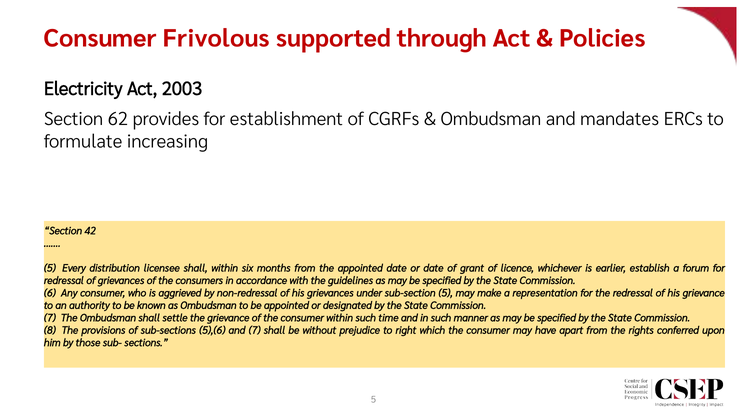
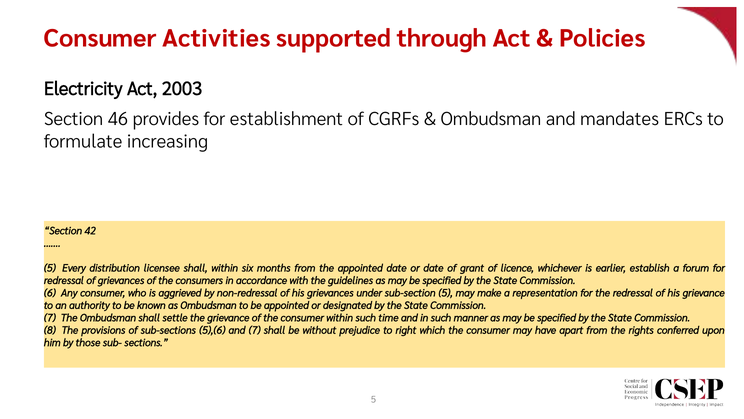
Frivolous: Frivolous -> Activities (216, 38)
62: 62 -> 46 (118, 119)
